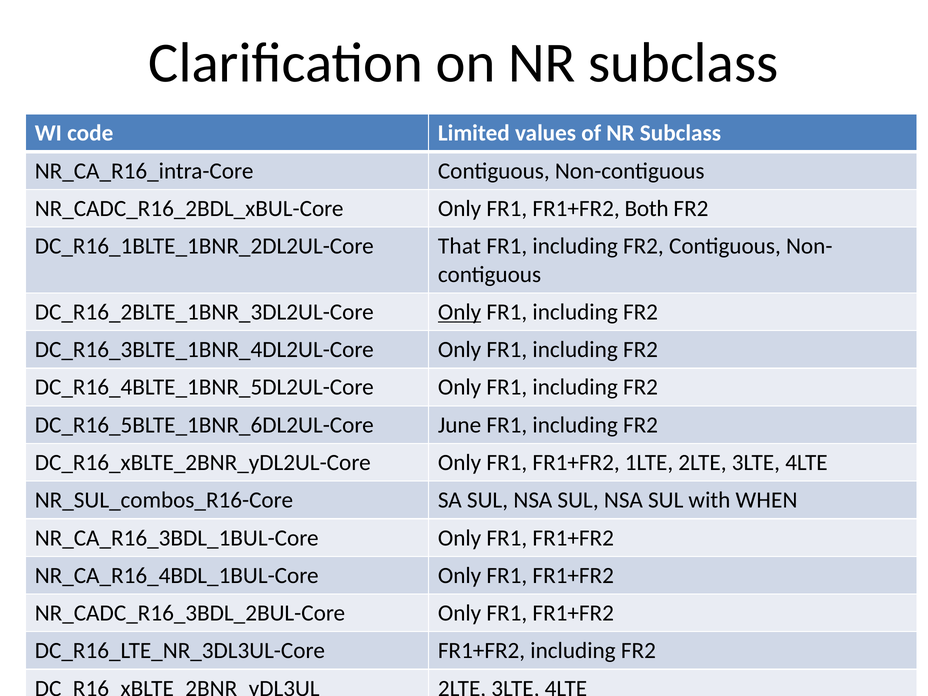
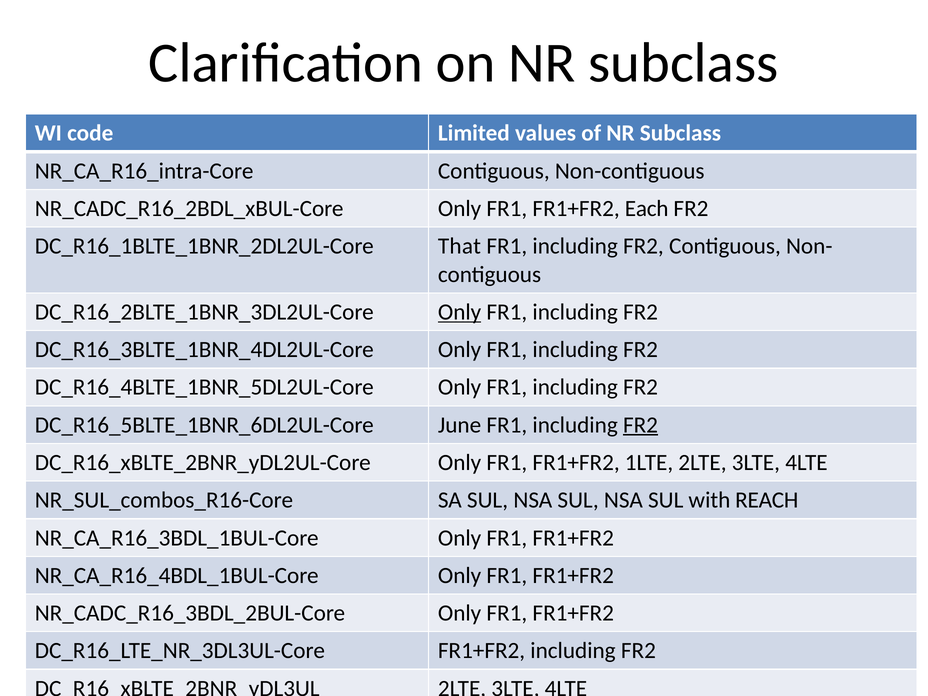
Both: Both -> Each (647, 208)
FR2 underline: none -> present (640, 425)
WHEN: WHEN -> REACH (767, 500)
